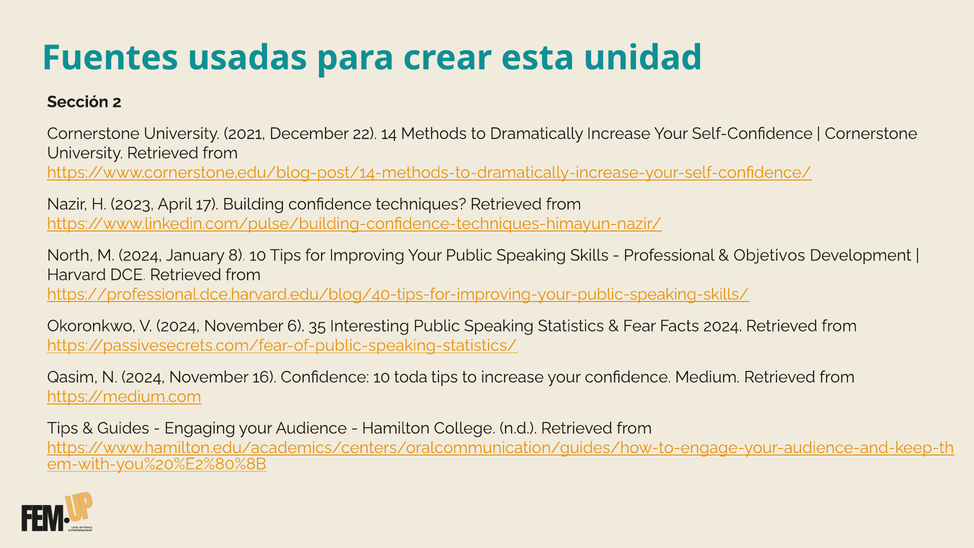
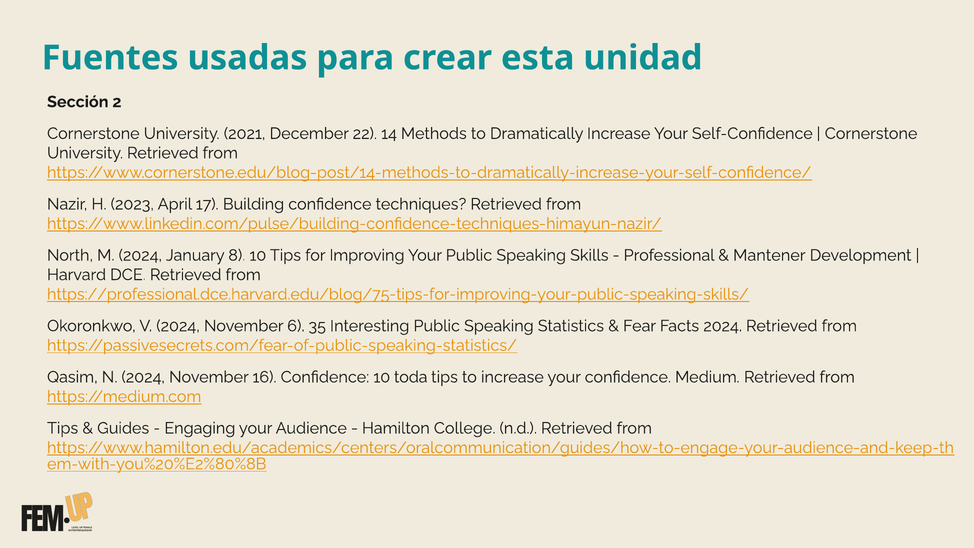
Objetivos: Objetivos -> Mantener (769, 255)
https://professional.dce.harvard.edu/blog/40-tips-for-improving-your-public-speaking-skills/: https://professional.dce.harvard.edu/blog/40-tips-for-improving-your-public-speaking-skills/ -> https://professional.dce.harvard.edu/blog/75-tips-for-improving-your-public-speaking-skills/ (398, 294)
